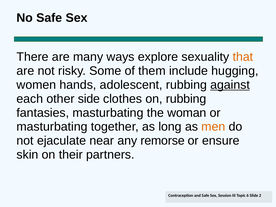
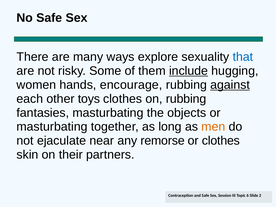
that colour: orange -> blue (243, 57)
include underline: none -> present (188, 71)
adolescent: adolescent -> encourage (131, 85)
side: side -> toys (89, 99)
woman: woman -> objects (187, 113)
or ensure: ensure -> clothes (221, 141)
